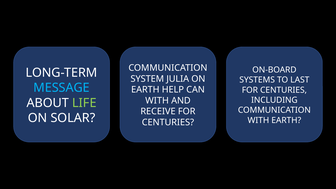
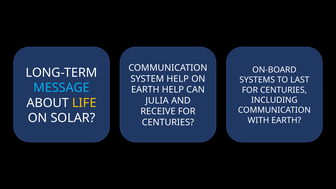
SYSTEM JULIA: JULIA -> HELP (178, 79)
WITH: WITH -> JULIA (157, 101)
LIFE colour: light green -> yellow (84, 103)
